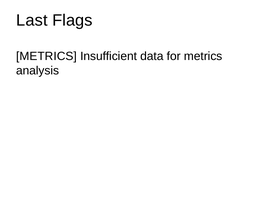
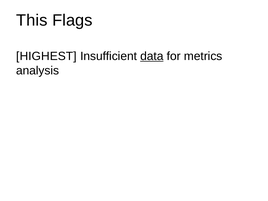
Last: Last -> This (32, 20)
METRICS: METRICS -> HIGHEST (46, 56)
data underline: none -> present (152, 56)
